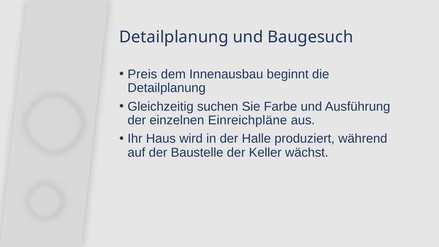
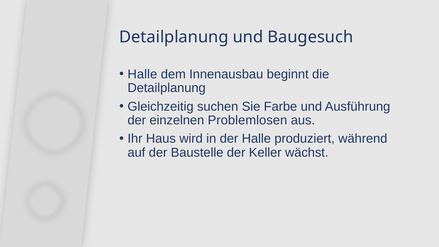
Preis: Preis -> Halle (142, 74)
Einreichpläne: Einreichpläne -> Problemlosen (248, 120)
